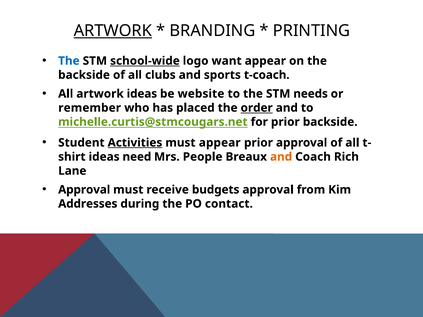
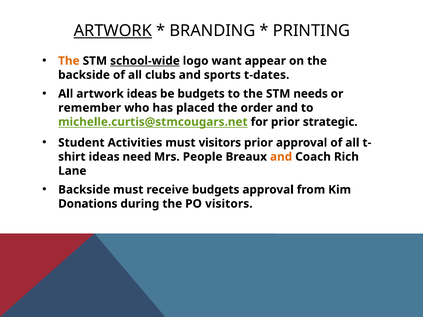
The colour: blue -> orange (69, 61)
t-coach: t-coach -> t-dates (267, 75)
be website: website -> budgets (201, 94)
order underline: present -> none (257, 108)
prior backside: backside -> strategic (330, 122)
Activities underline: present -> none (135, 143)
must appear: appear -> visitors (220, 143)
Approval: Approval -> Backside (84, 190)
Addresses: Addresses -> Donations (88, 204)
PO contact: contact -> visitors (229, 204)
